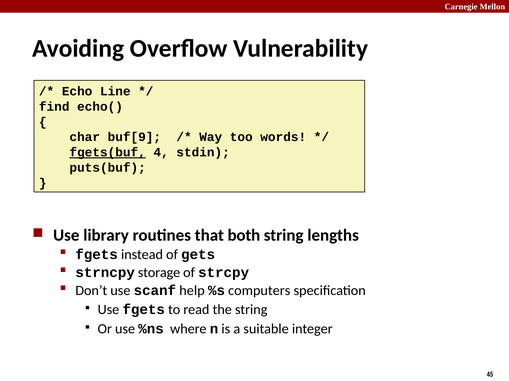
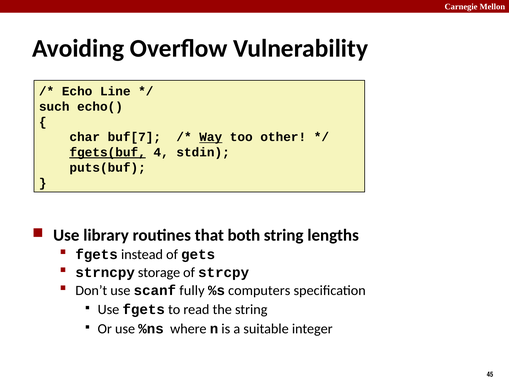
find: find -> such (54, 107)
buf[9: buf[9 -> buf[7 (134, 137)
Way underline: none -> present (211, 137)
words: words -> other (283, 137)
help: help -> fully (192, 291)
